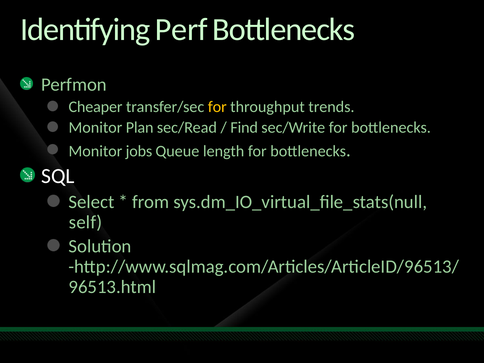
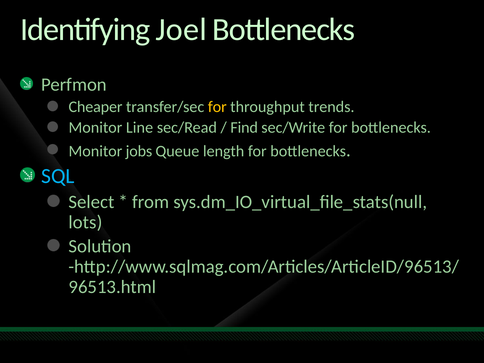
Perf: Perf -> Joel (181, 29)
Plan: Plan -> Line (140, 128)
SQL colour: white -> light blue (58, 176)
self: self -> lots (86, 222)
